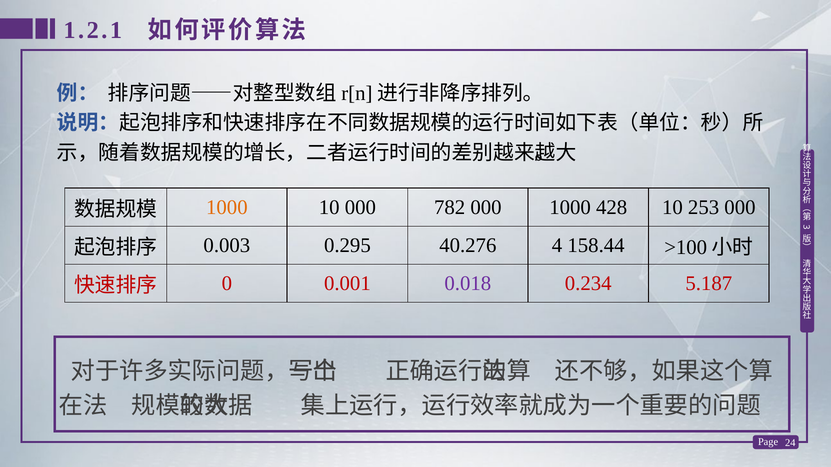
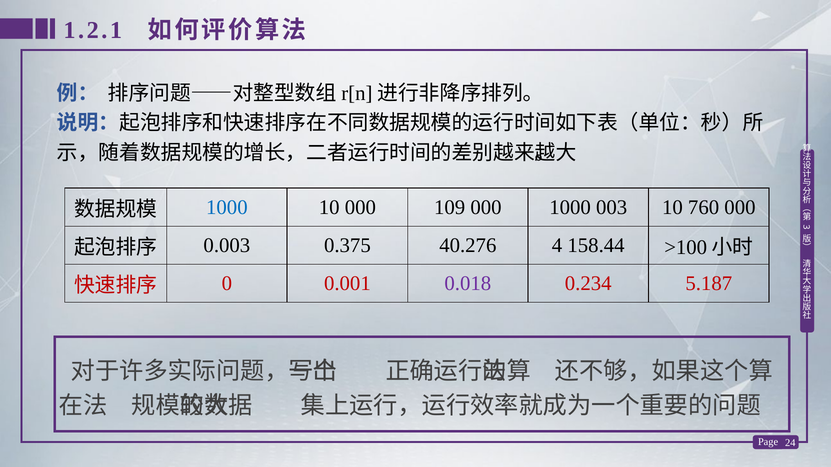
1000 colour: orange -> blue (227, 207)
782: 782 -> 109 (450, 207)
428: 428 -> 003 (612, 207)
253: 253 -> 760 (704, 207)
0.295: 0.295 -> 0.375 (347, 246)
